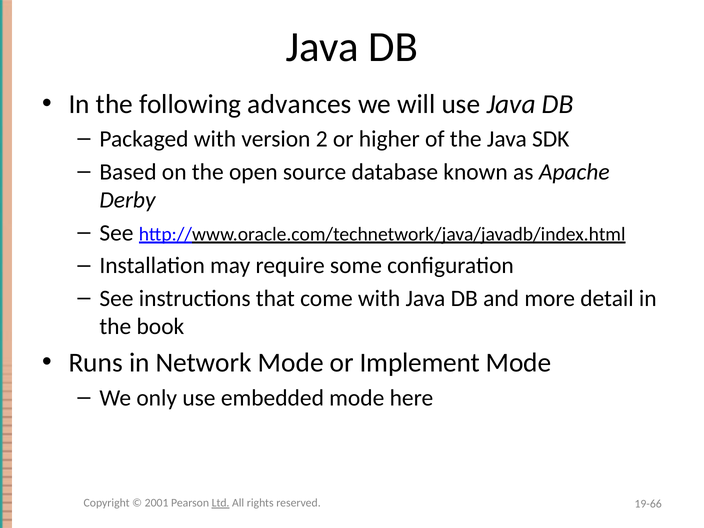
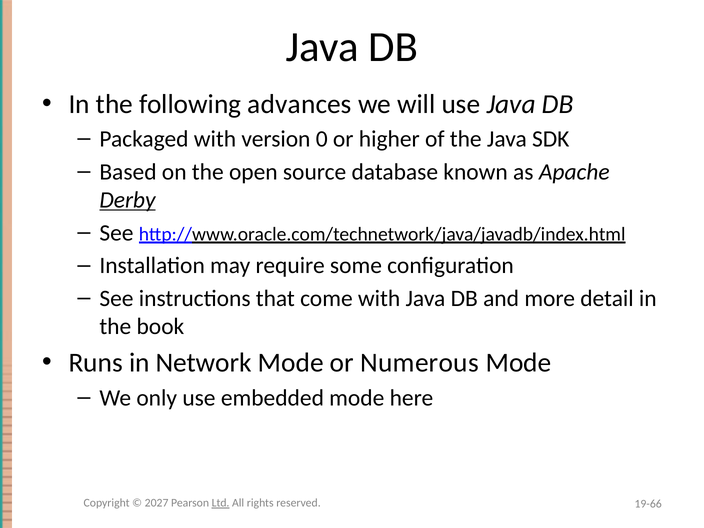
2: 2 -> 0 (322, 139)
Derby underline: none -> present (127, 200)
Implement: Implement -> Numerous (420, 363)
2001: 2001 -> 2027 (157, 503)
